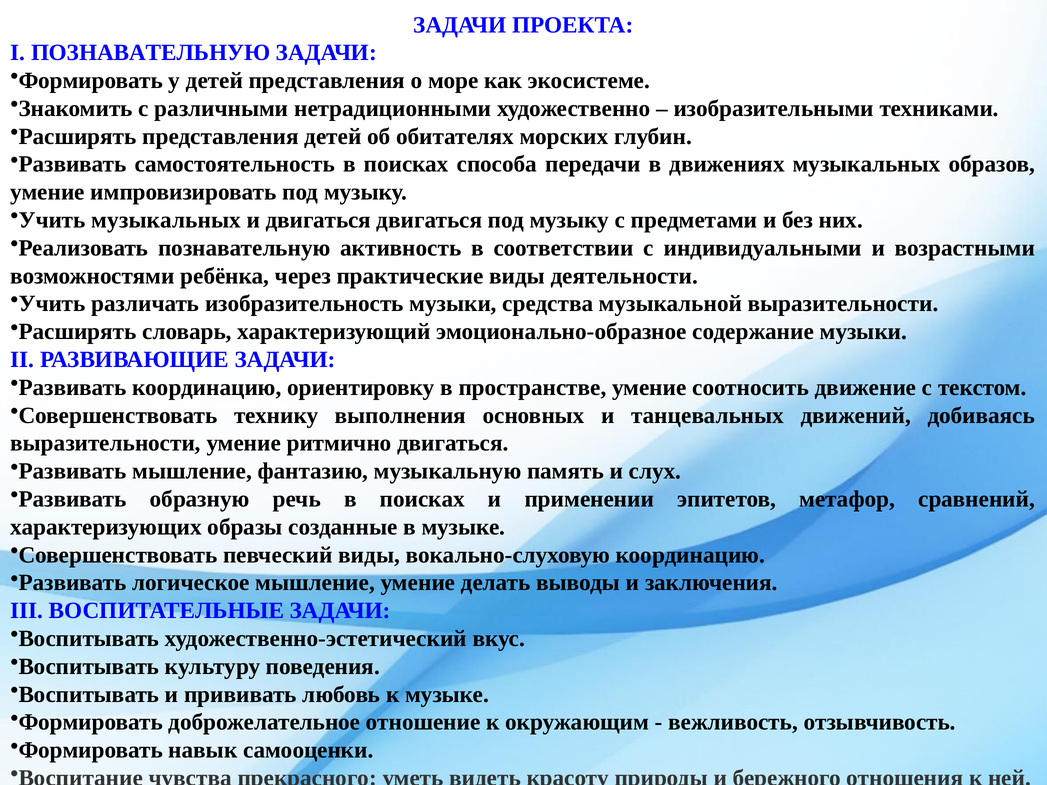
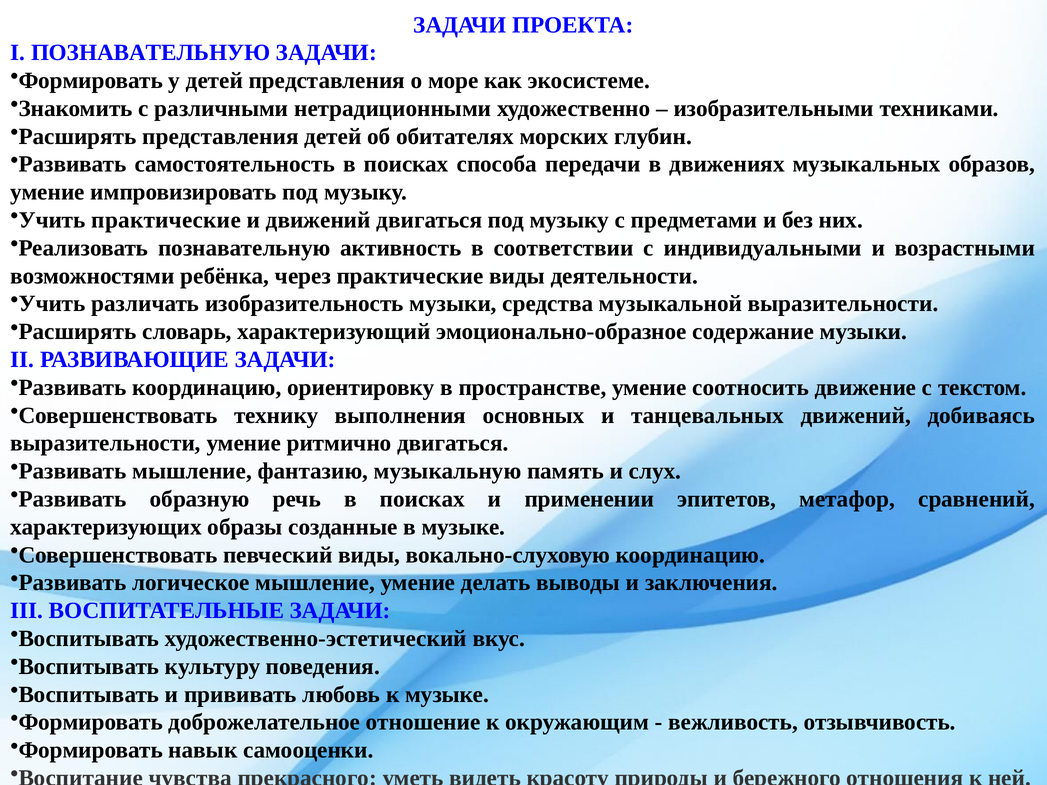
Учить музыкальных: музыкальных -> практические (166, 220)
и двигаться: двигаться -> движений (318, 220)
